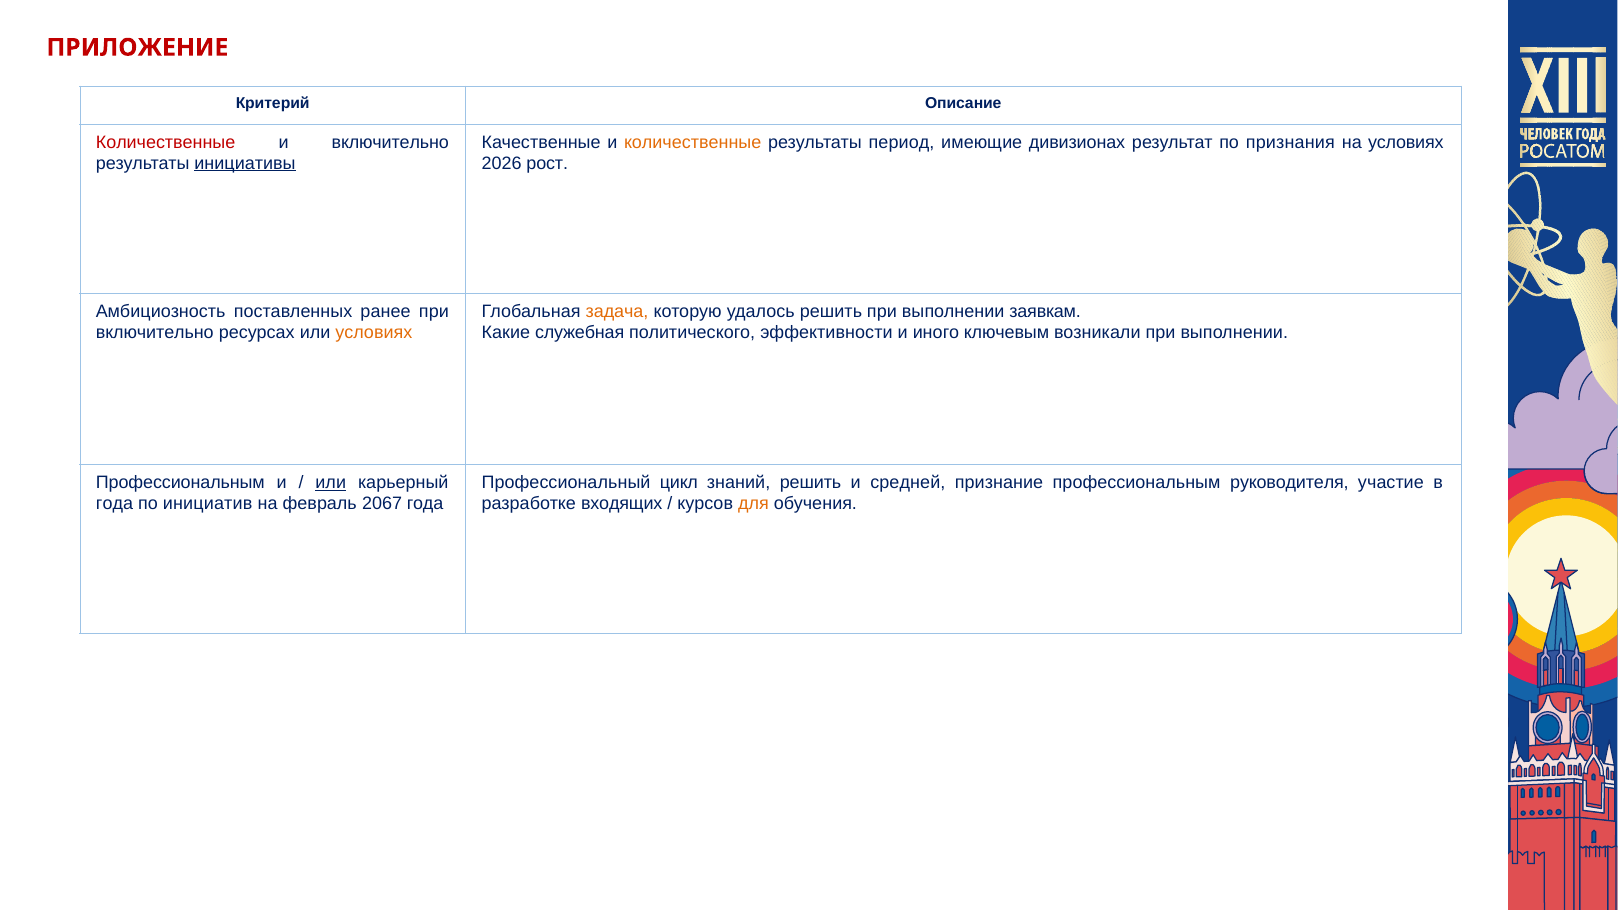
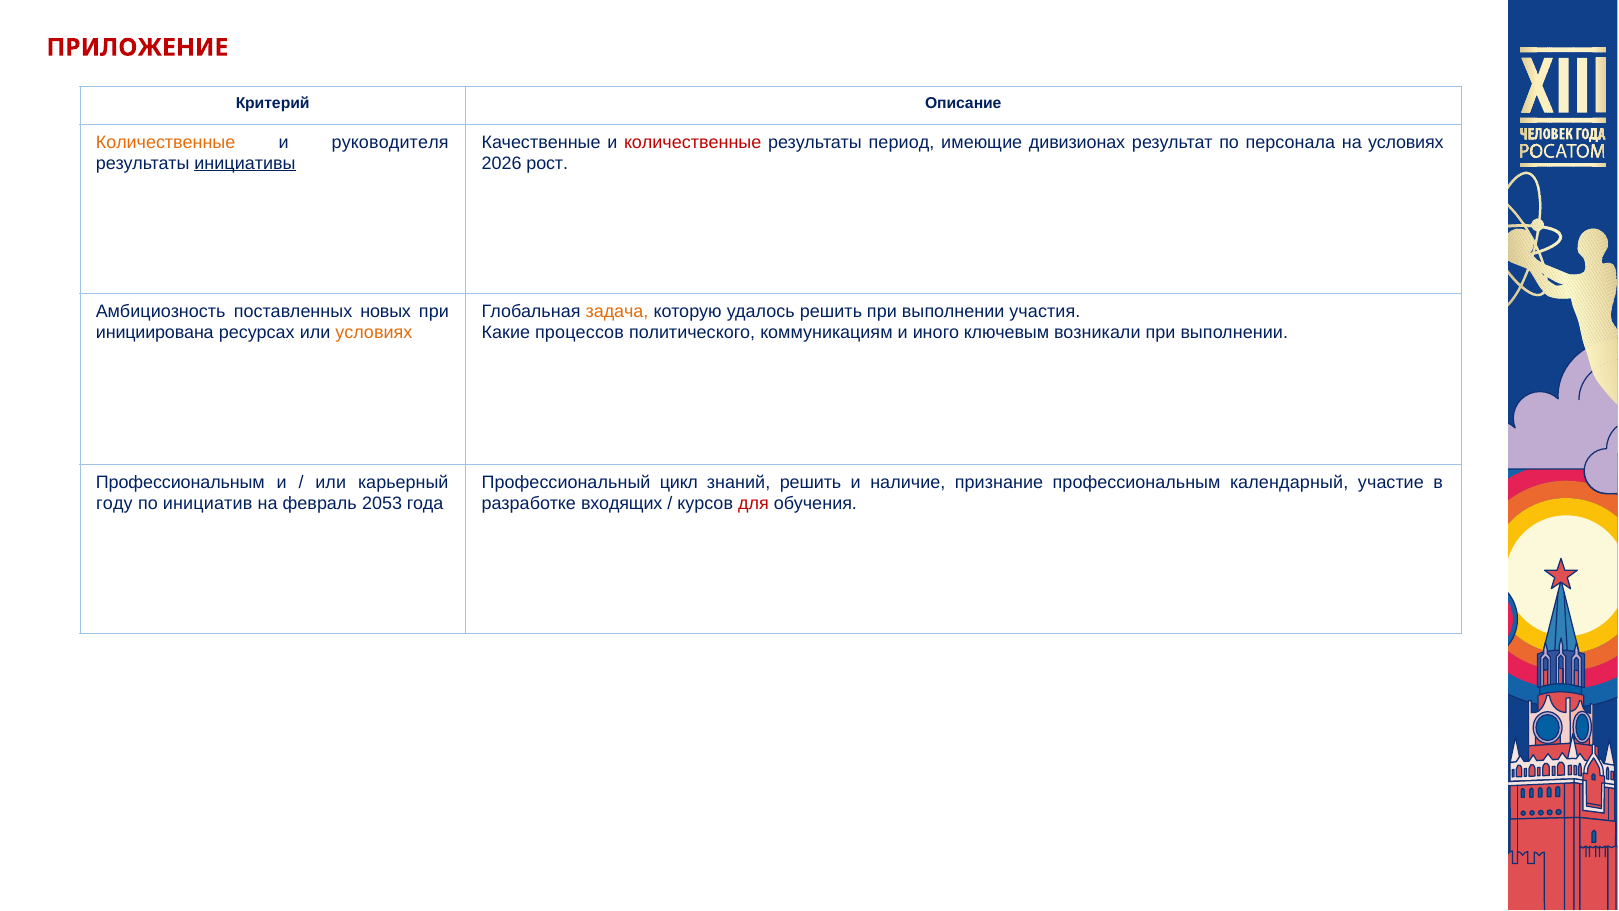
Количественные colour: red -> orange (166, 143)
и включительно: включительно -> руководителя (390, 143)
количественные colour: orange -> red (693, 143)
признания: признания -> персонала (1290, 143)
ранее: ранее -> новых (386, 312)
заявкам: заявкам -> участия (1045, 312)
включительно: включительно -> инициирована (155, 332)
служебная: служебная -> процессов (579, 332)
эффективности: эффективности -> коммуникациям (826, 332)
или underline: present -> none (331, 483)
средней: средней -> наличие (908, 483)
руководителя: руководителя -> календарный (1289, 483)
года: года -> году (114, 503)
2067: 2067 -> 2053 (382, 503)
для colour: orange -> red (753, 503)
